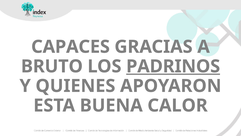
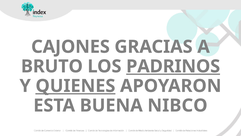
CAPACES: CAPACES -> CAJONES (70, 47)
QUIENES underline: none -> present (75, 86)
CALOR: CALOR -> NIBCO (177, 105)
